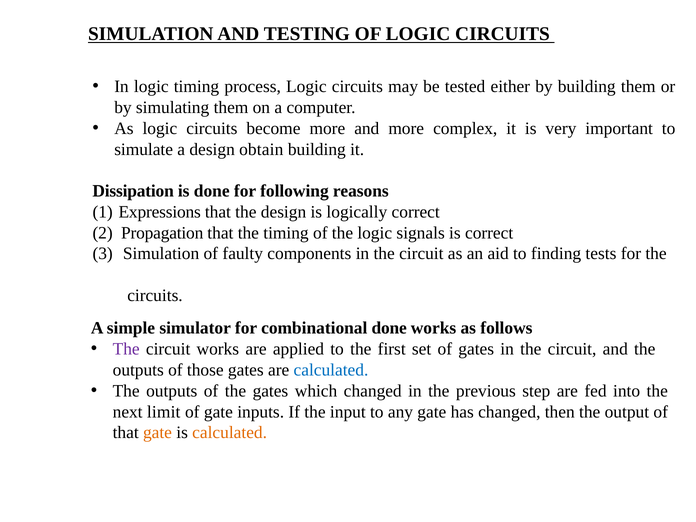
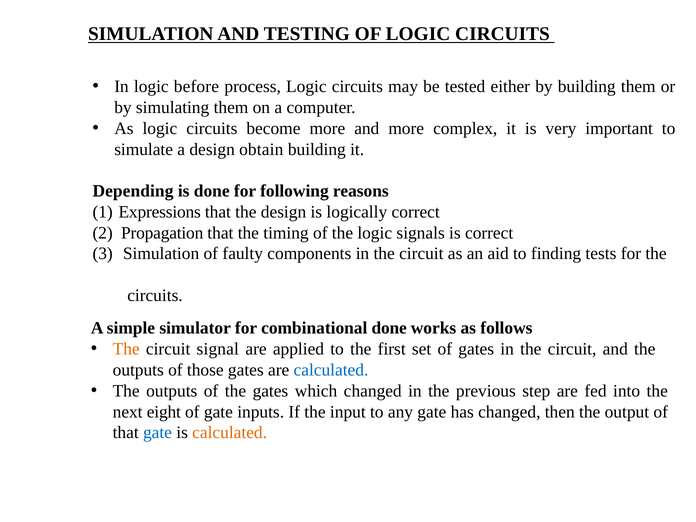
logic timing: timing -> before (196, 87)
Dissipation: Dissipation -> Depending (133, 191)
The colour: purple -> orange (126, 349)
circuit works: works -> signal (218, 349)
limit: limit -> eight (164, 412)
gate colour: orange -> blue (157, 433)
